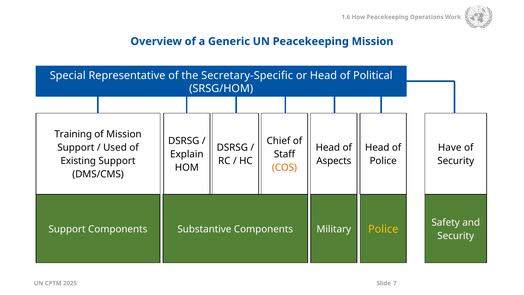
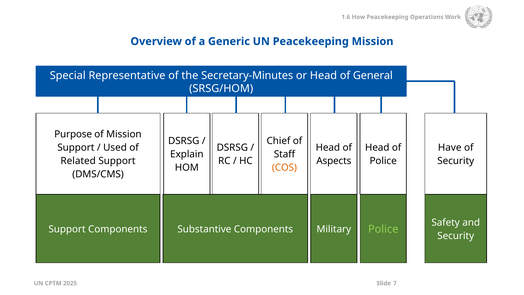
Secretary-Specific: Secretary-Specific -> Secretary-Minutes (247, 75)
Political: Political -> General (373, 75)
Training: Training -> Purpose (73, 134)
Existing: Existing -> Related (78, 161)
Police colour: yellow -> light green (383, 229)
